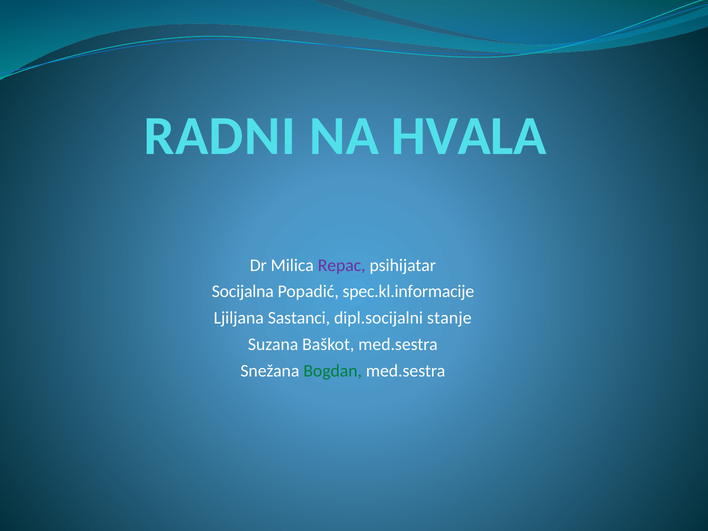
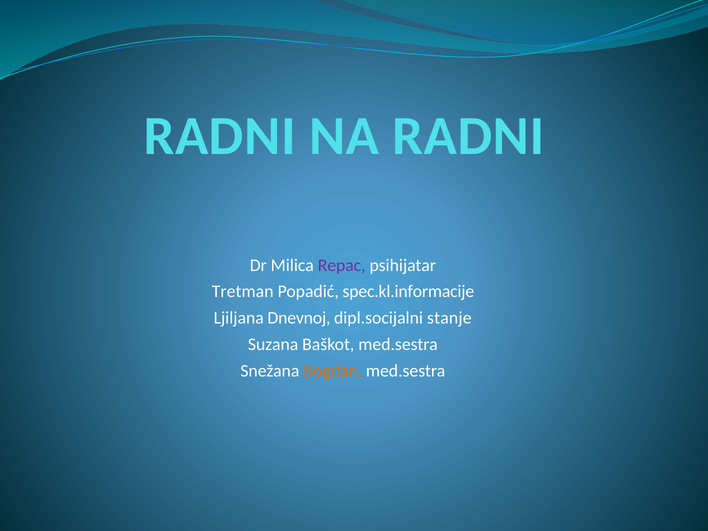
NA HVALA: HVALA -> RADNI (468, 136)
Socijalna: Socijalna -> Tretman (243, 292)
Sastanci: Sastanci -> Dnevnoj (299, 318)
Bogdan colour: green -> orange (333, 371)
